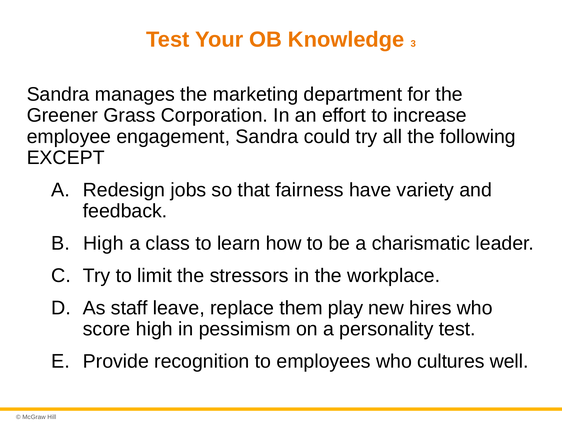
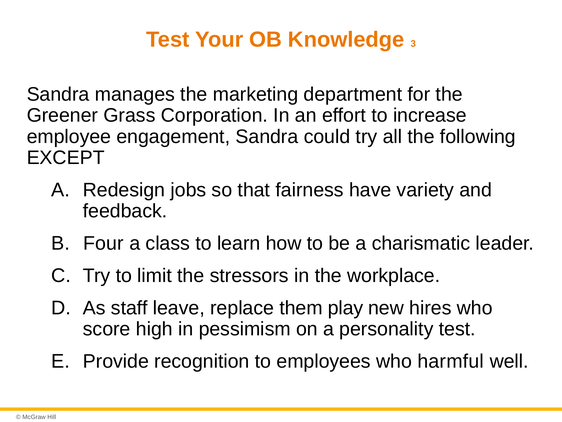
High: High -> Four (103, 243)
cultures: cultures -> harmful (451, 361)
